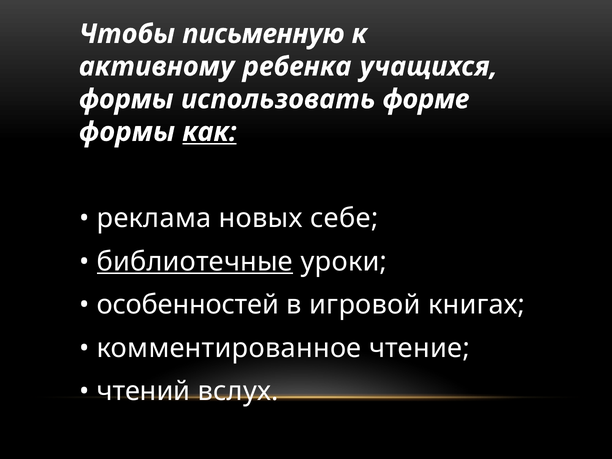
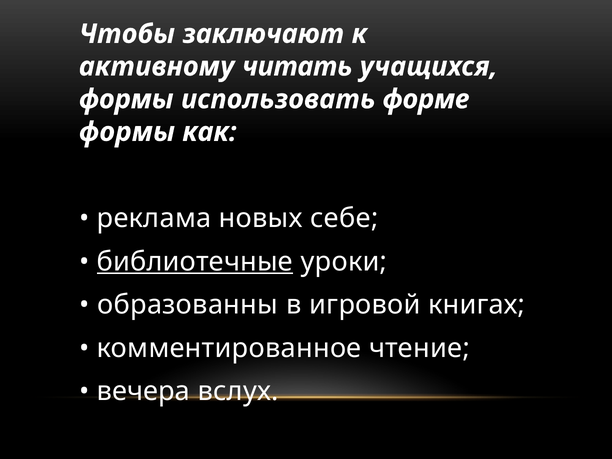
письменную: письменную -> заключают (263, 34)
ребенка: ребенка -> читать (297, 67)
как underline: present -> none (210, 132)
особенностей: особенностей -> образованны (188, 305)
чтений: чтений -> вечера (143, 391)
